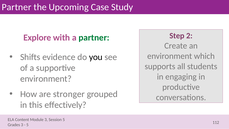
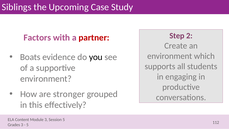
Partner: Partner -> Siblings (17, 7)
Explore: Explore -> Factors (37, 37)
partner colour: green -> red (94, 37)
Shifts: Shifts -> Boats (30, 57)
